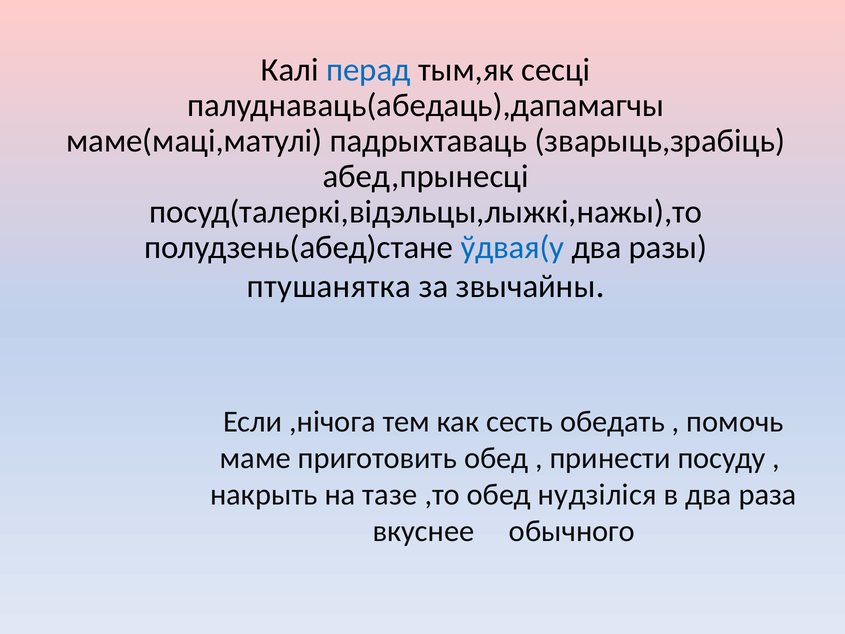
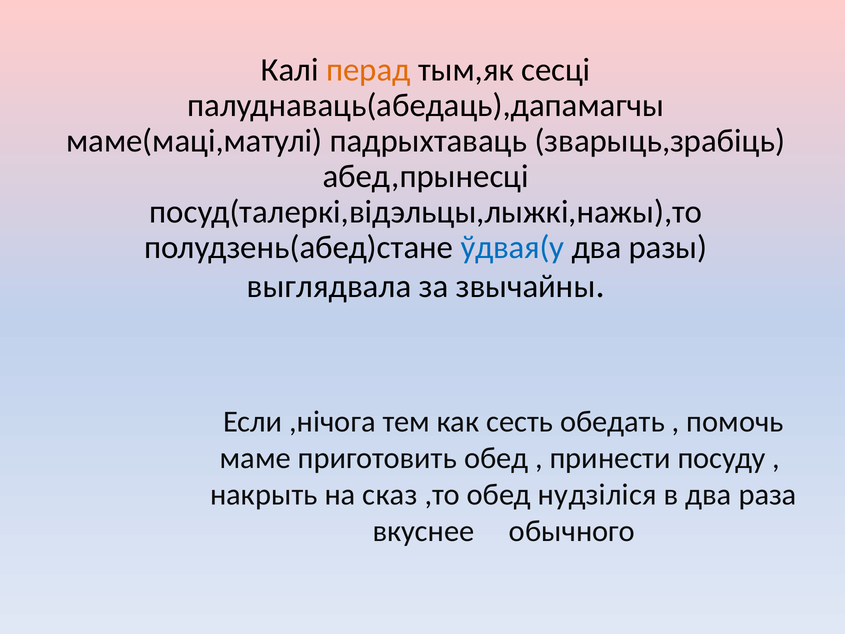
перад colour: blue -> orange (368, 70)
птушанятка: птушанятка -> выглядвала (329, 286)
тазе: тазе -> сказ (390, 495)
